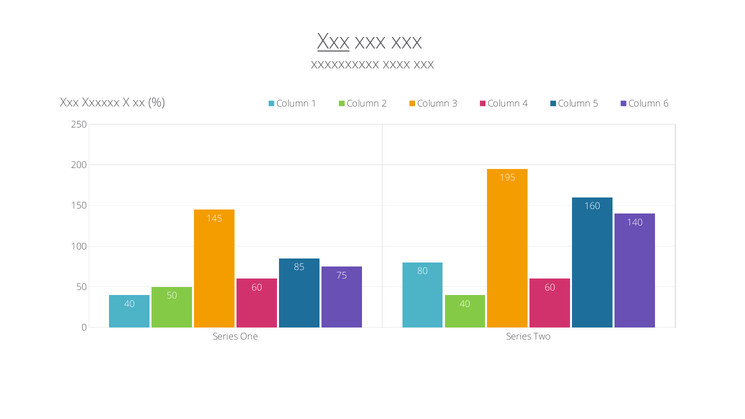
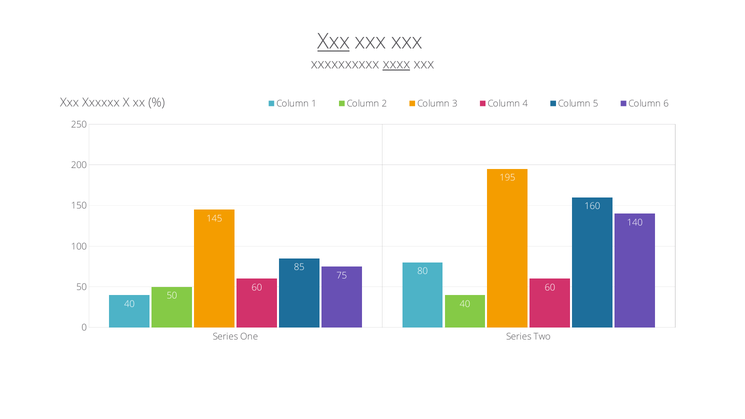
xxxx underline: none -> present (397, 64)
